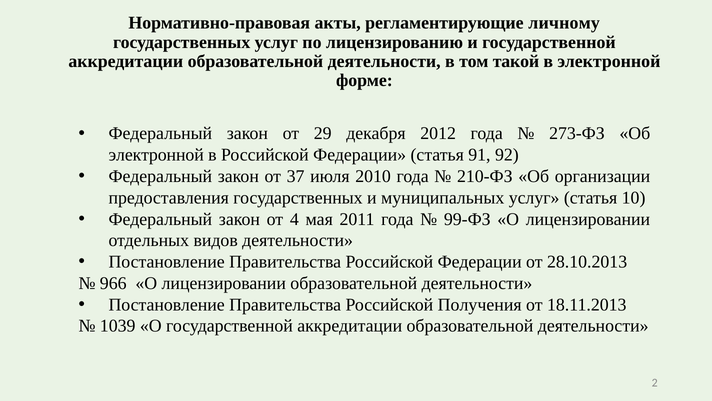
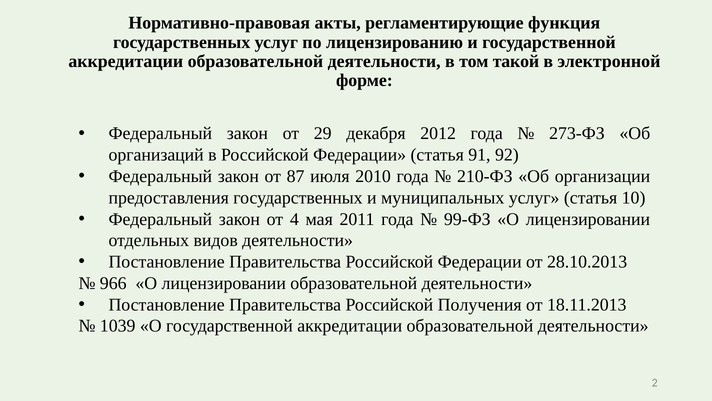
личному: личному -> функция (564, 23)
электронной: электронной -> организаций (156, 155)
37: 37 -> 87 (296, 176)
